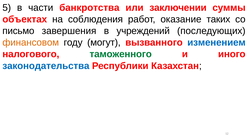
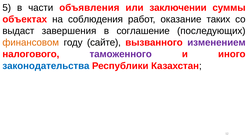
банкротства: банкротства -> объявления (89, 8)
письмо: письмо -> выдаст (18, 31)
учреждений: учреждений -> соглашение (143, 31)
могут: могут -> сайте (104, 42)
изменением colour: blue -> purple (216, 42)
таможенного colour: green -> purple (121, 54)
